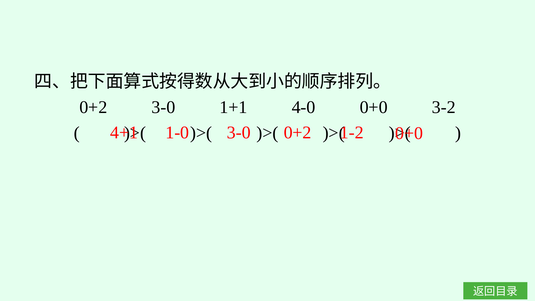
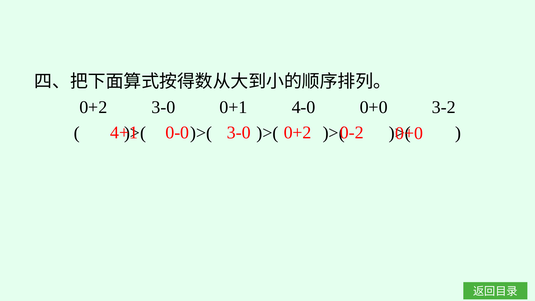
1+1: 1+1 -> 0+1 (233, 107)
1-0: 1-0 -> 0-0 (177, 133)
1-2: 1-2 -> 0-2 (352, 133)
